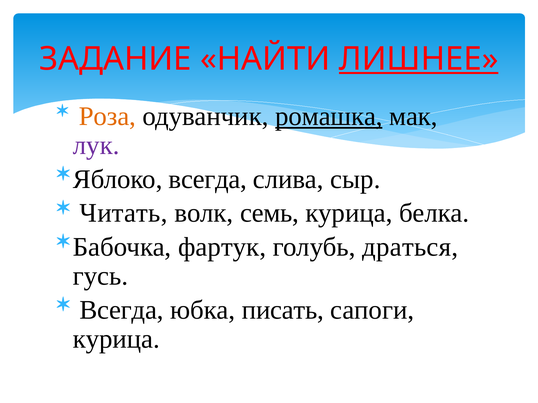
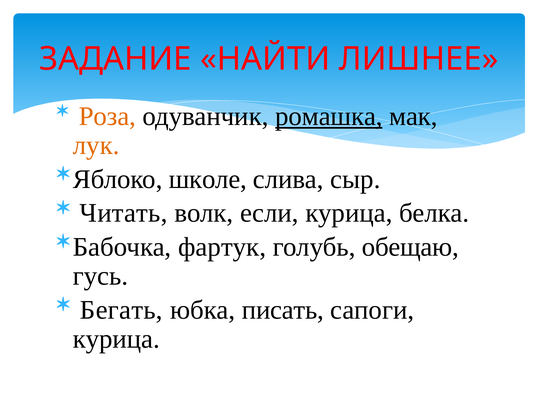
ЛИШНЕЕ underline: present -> none (419, 59)
лук colour: purple -> orange (96, 146)
Яблоко всегда: всегда -> школе (208, 179)
семь: семь -> если (269, 213)
драться: драться -> обещаю (410, 247)
Всегда: Всегда -> Бегать (121, 310)
